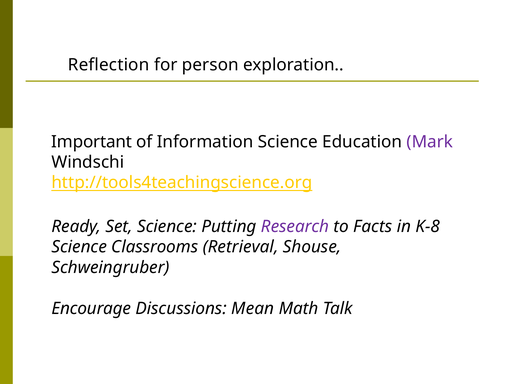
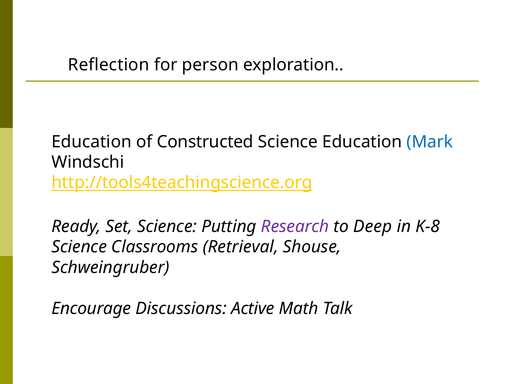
Important: Important -> Education (92, 142)
Information: Information -> Constructed (205, 142)
Mark colour: purple -> blue (430, 142)
Facts: Facts -> Deep (373, 227)
Mean: Mean -> Active (253, 309)
